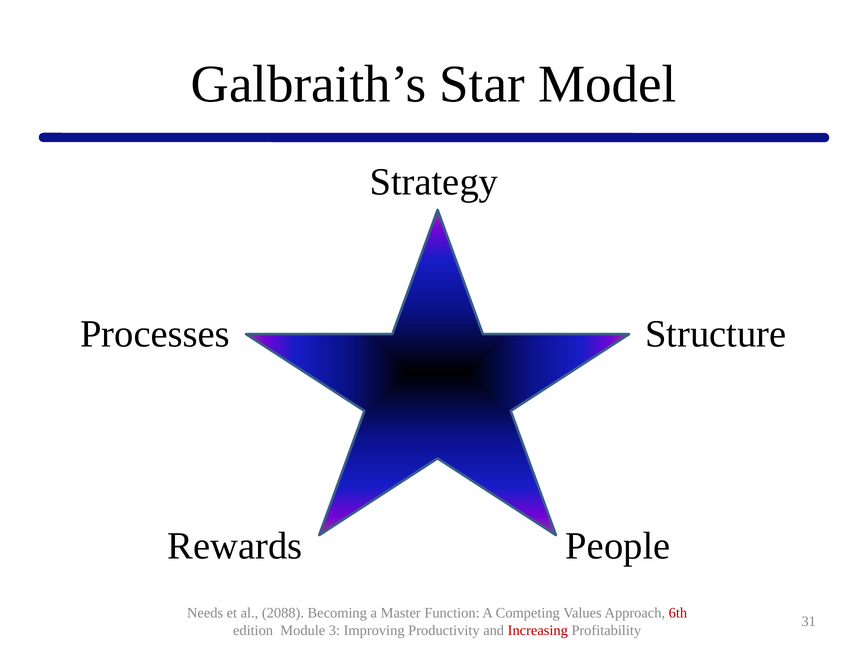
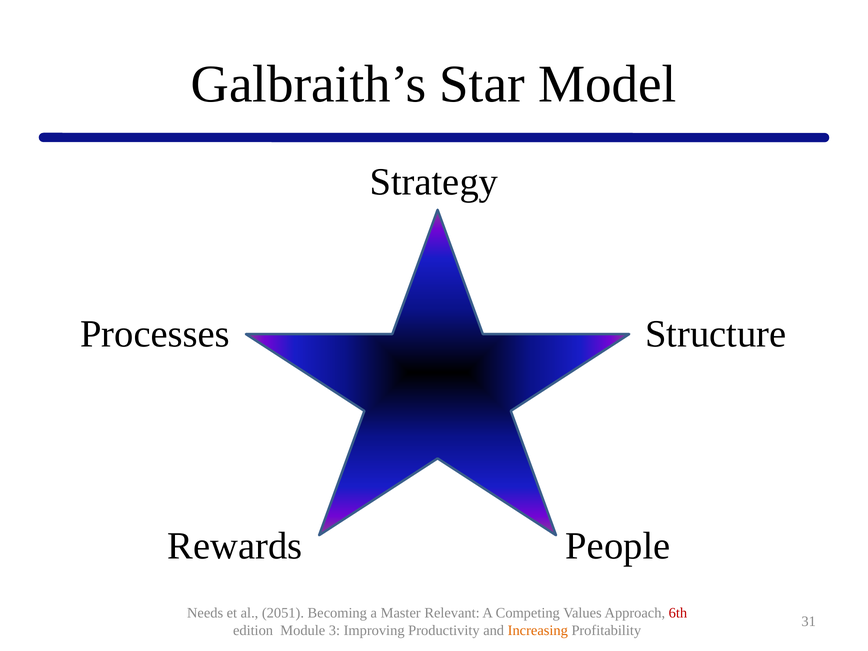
2088: 2088 -> 2051 (283, 613)
Function: Function -> Relevant (452, 613)
Increasing colour: red -> orange (538, 630)
